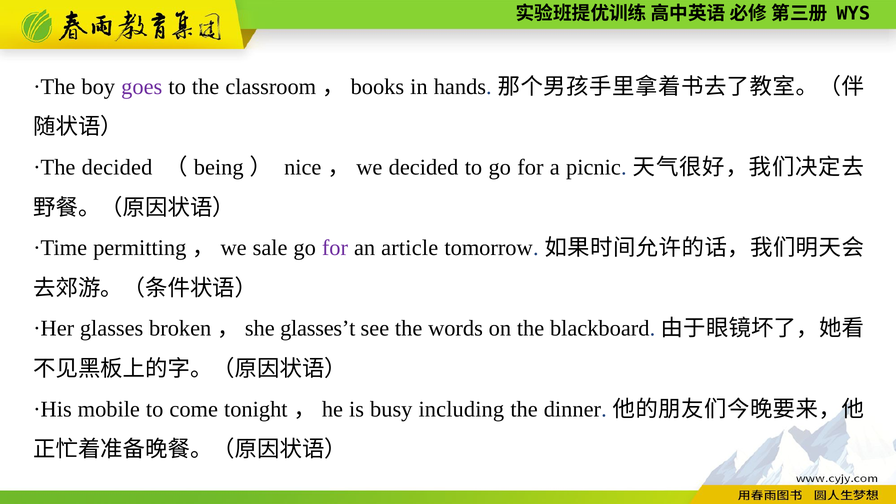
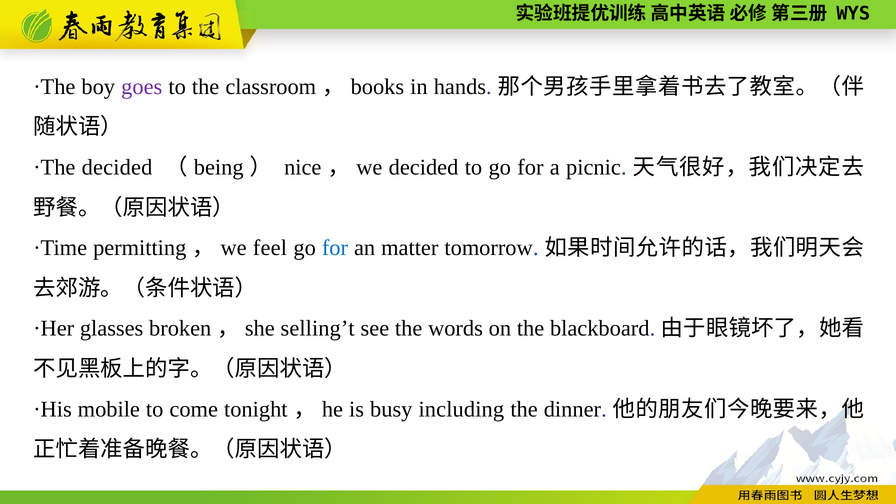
sale: sale -> feel (270, 248)
for colour: purple -> blue (335, 248)
article: article -> matter (410, 248)
glasses’t: glasses’t -> selling’t (318, 329)
